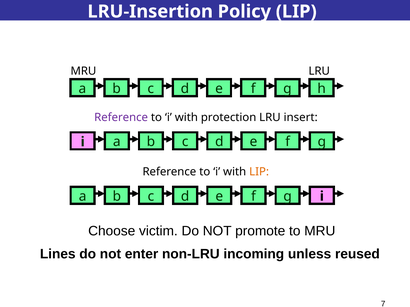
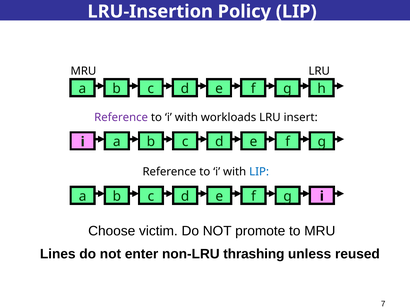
protection: protection -> workloads (229, 118)
LIP colour: orange -> blue (259, 172)
incoming: incoming -> thrashing (254, 255)
